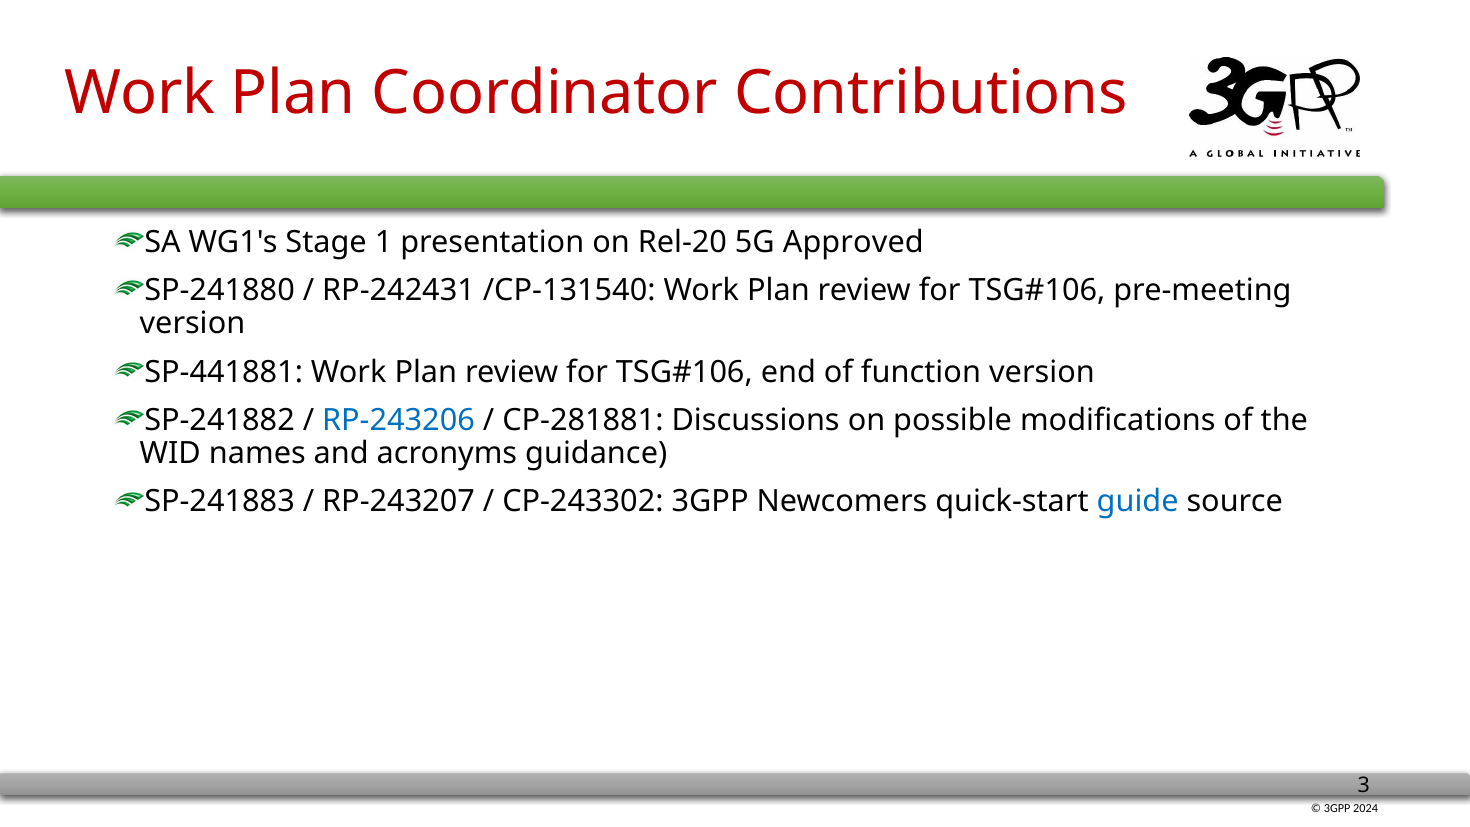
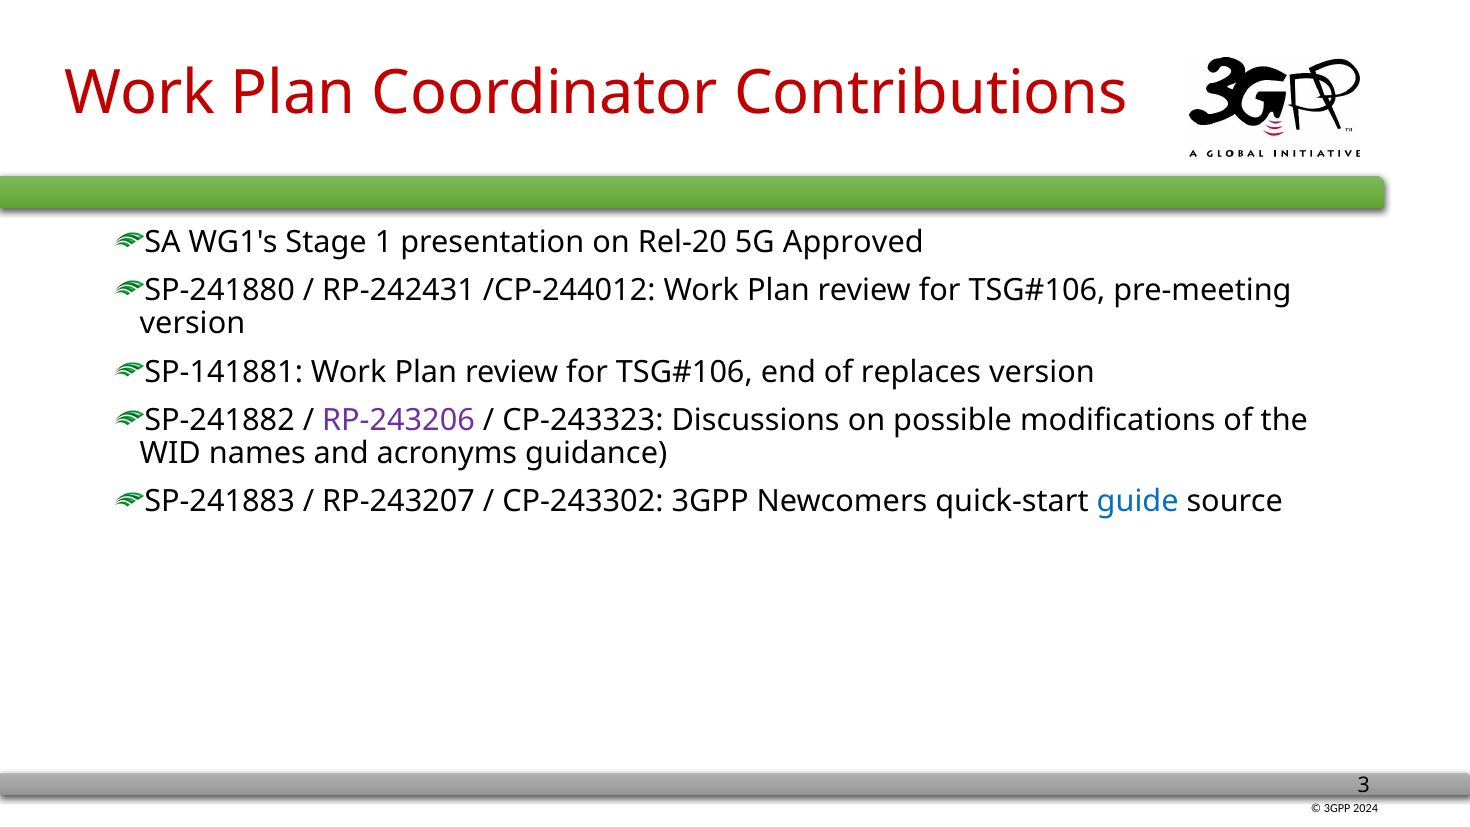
/CP-131540: /CP-131540 -> /CP-244012 (569, 290)
SP-441881: SP-441881 -> SP-141881 (224, 372)
function: function -> replaces (921, 372)
RP-243206 colour: blue -> purple (398, 420)
CP-281881: CP-281881 -> CP-243323 (583, 420)
